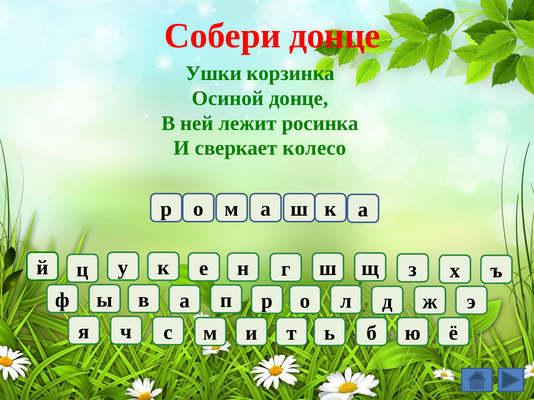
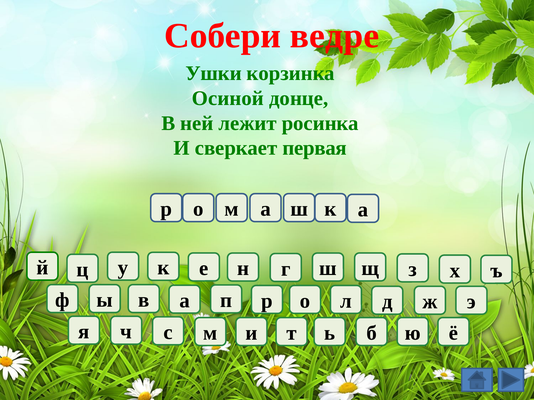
Собери донце: донце -> ведре (335, 36)
колесо: колесо -> первая (315, 148)
